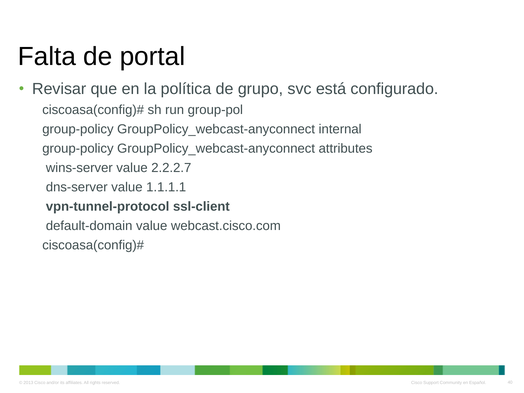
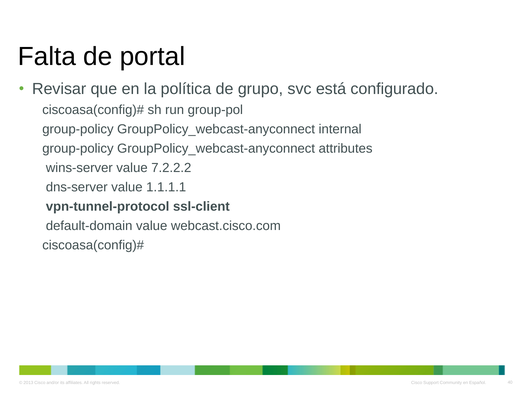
2.2.2.7: 2.2.2.7 -> 7.2.2.2 (171, 168)
